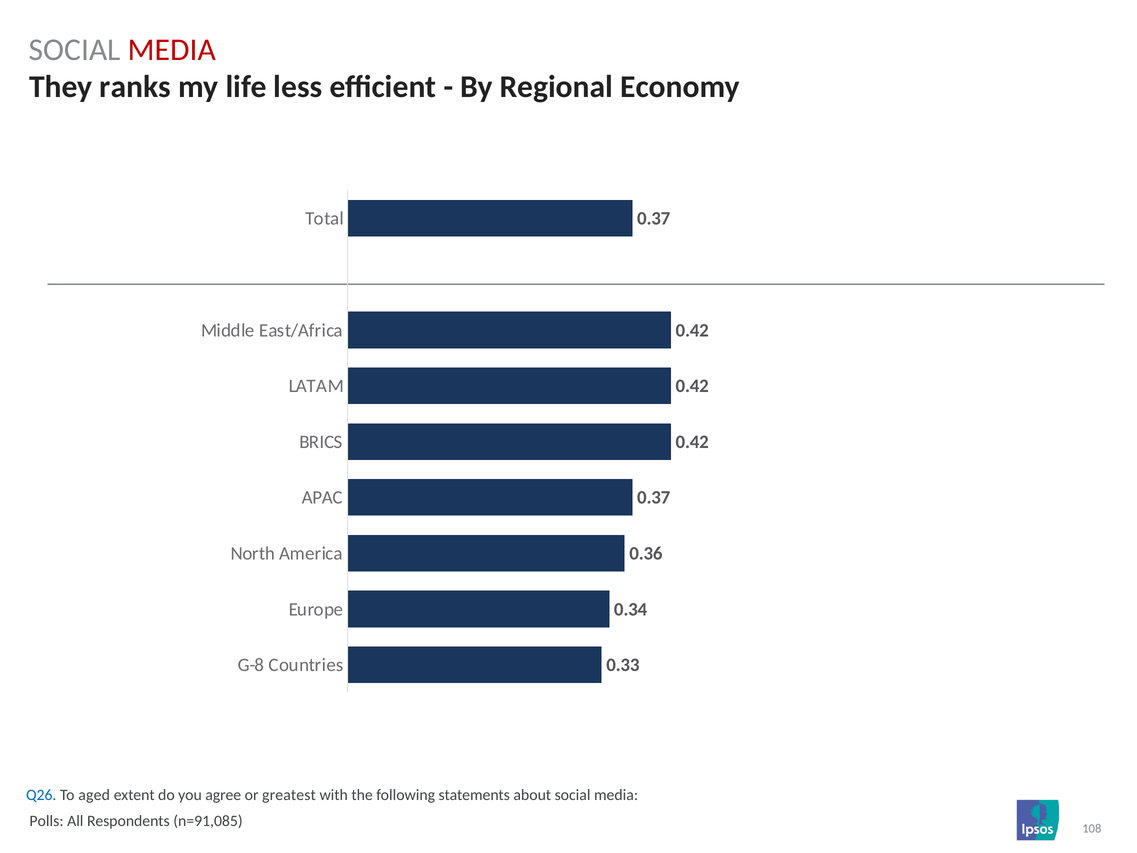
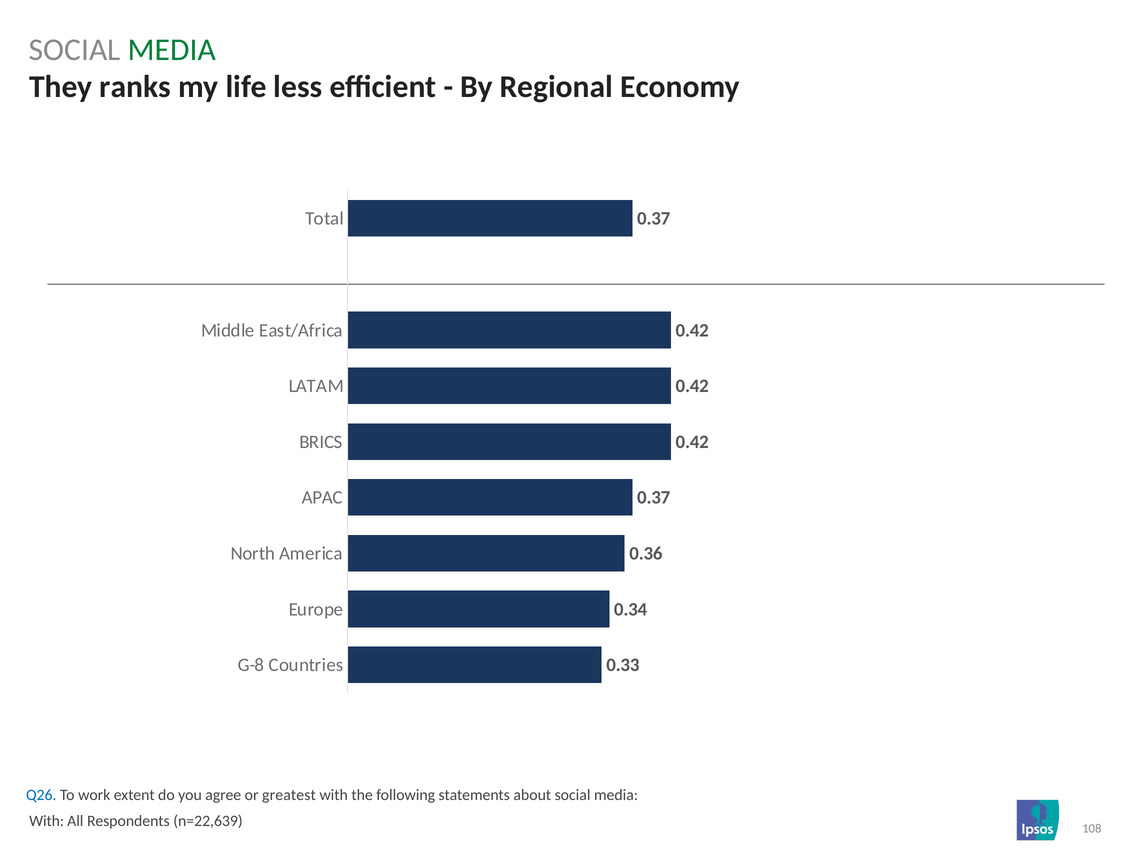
MEDIA colour: red -> green (172, 50)
aged: aged -> work (94, 795)
Polls: Polls -> With (47, 821)
n=91,085: n=91,085 -> n=22,639 (208, 821)
